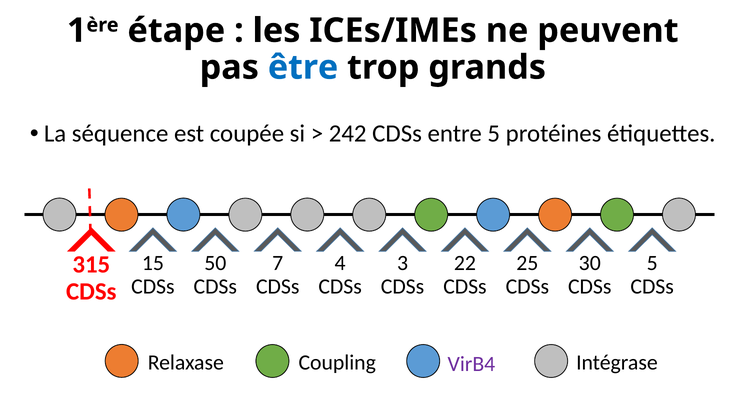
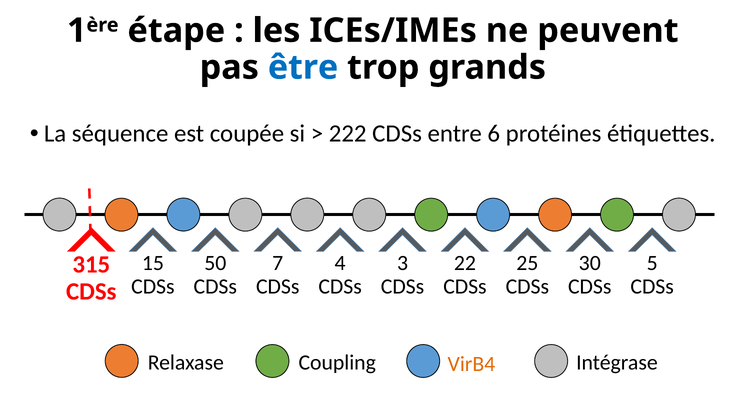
242: 242 -> 222 (348, 134)
entre 5: 5 -> 6 (494, 134)
VirB4 colour: purple -> orange (471, 365)
